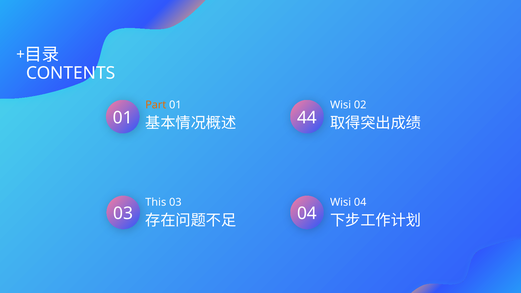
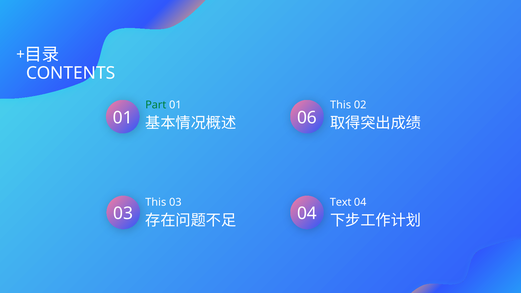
Part colour: orange -> green (156, 105)
Wisi: Wisi -> This (341, 105)
44: 44 -> 06 (307, 118)
Wisi: Wisi -> Text (341, 202)
